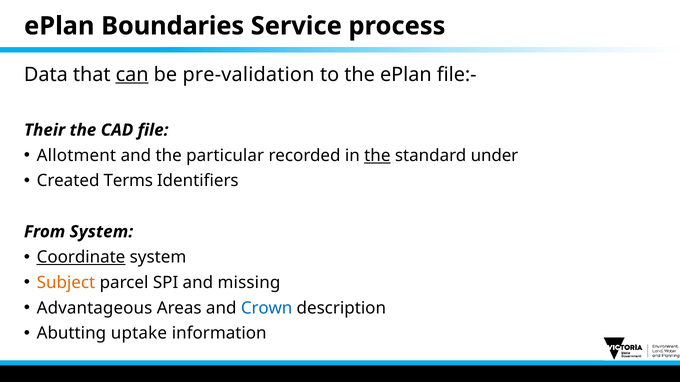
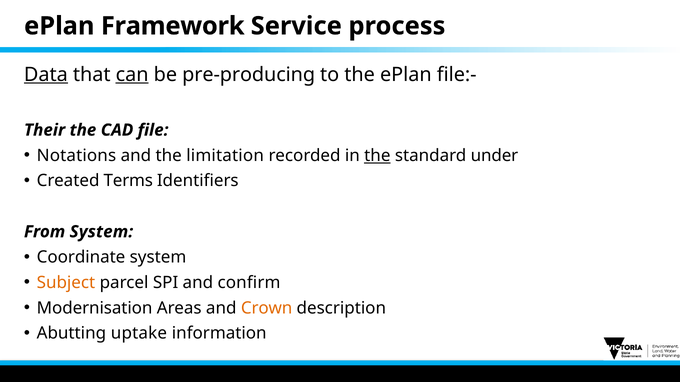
Boundaries: Boundaries -> Framework (173, 26)
Data underline: none -> present (46, 75)
pre-validation: pre-validation -> pre-producing (249, 75)
Allotment: Allotment -> Notations (76, 156)
particular: particular -> limitation (225, 156)
Coordinate underline: present -> none (81, 257)
missing: missing -> confirm (249, 283)
Advantageous: Advantageous -> Modernisation (95, 308)
Crown colour: blue -> orange (267, 308)
